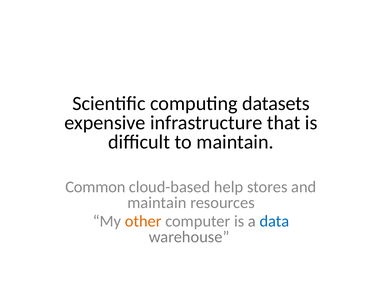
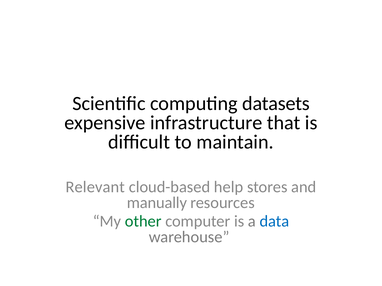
Common: Common -> Relevant (95, 187)
maintain: maintain -> manually (157, 203)
other colour: orange -> green (143, 222)
